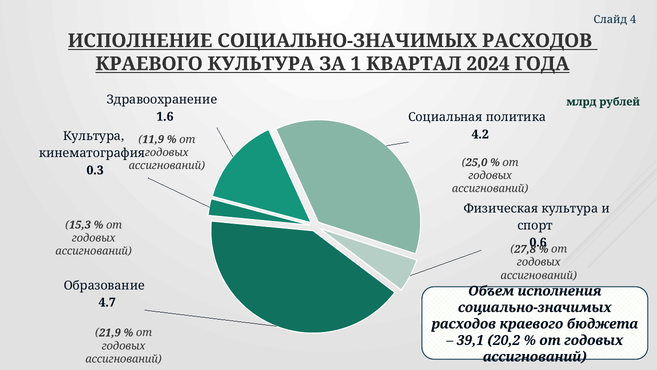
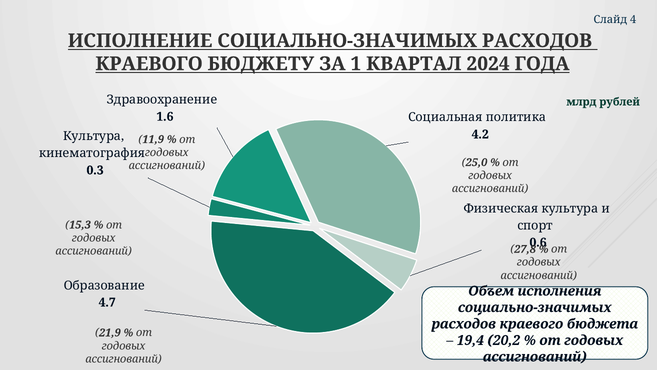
КРАЕВОГО КУЛЬТУРА: КУЛЬТУРА -> БЮДЖЕТУ (261, 64)
39,1: 39,1 -> 19,4 (470, 340)
